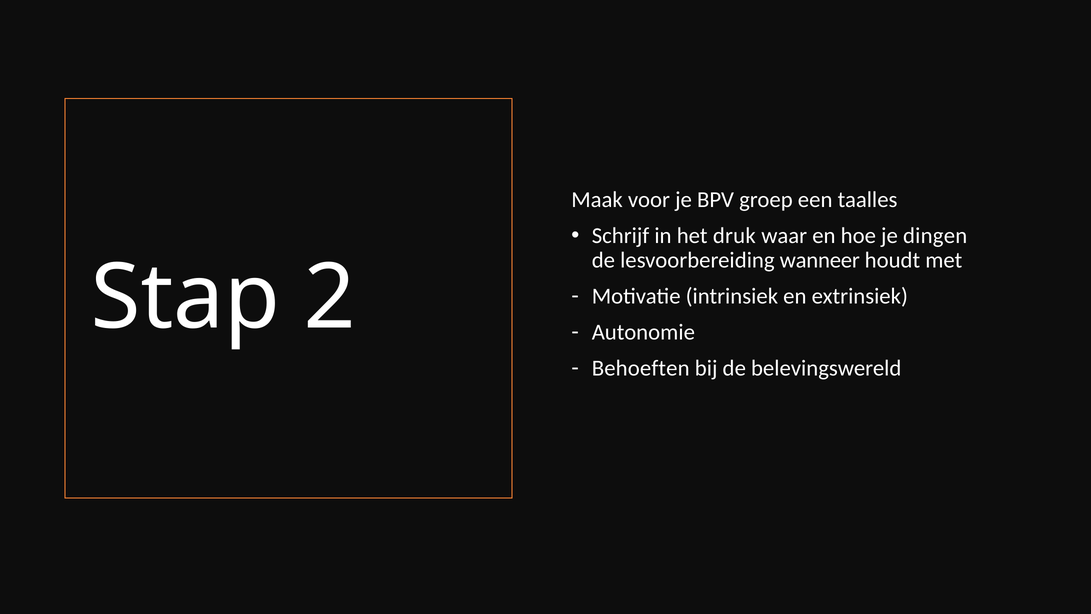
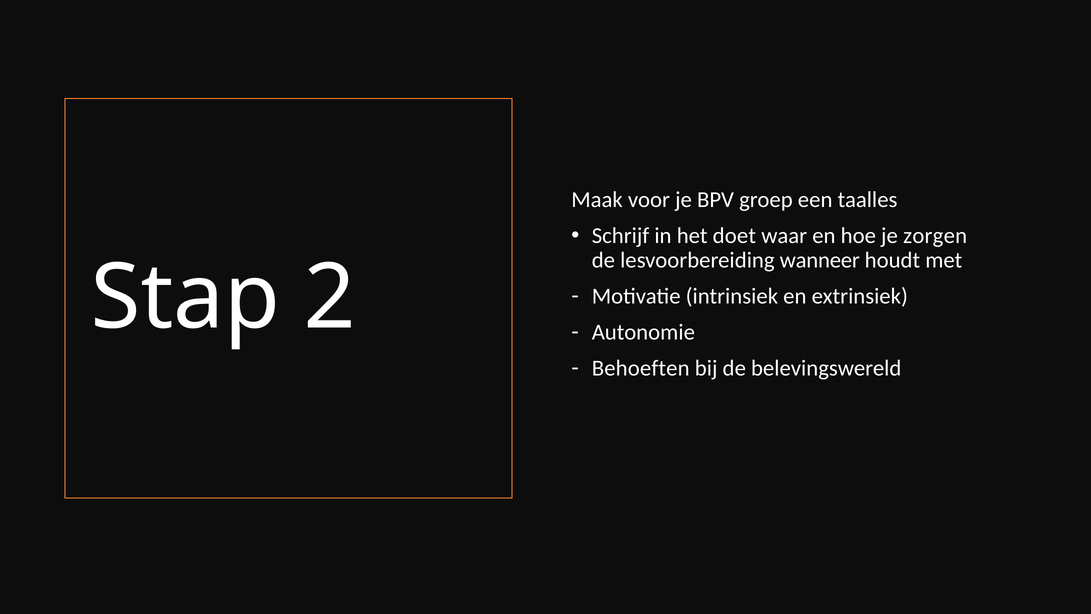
druk: druk -> doet (734, 235)
dingen: dingen -> zorgen (935, 235)
